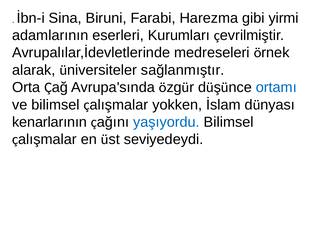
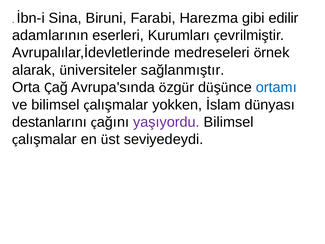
yirmi: yirmi -> edilir (284, 18)
kenarlarının: kenarlarının -> destanlarını (49, 122)
yaşıyordu colour: blue -> purple (166, 122)
